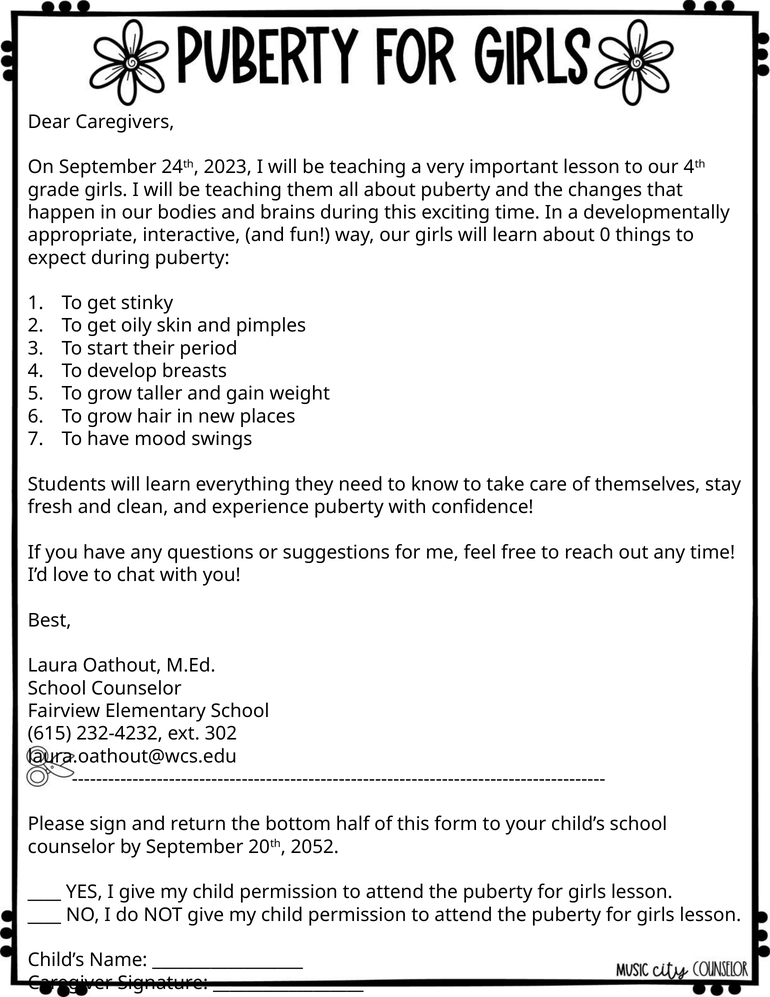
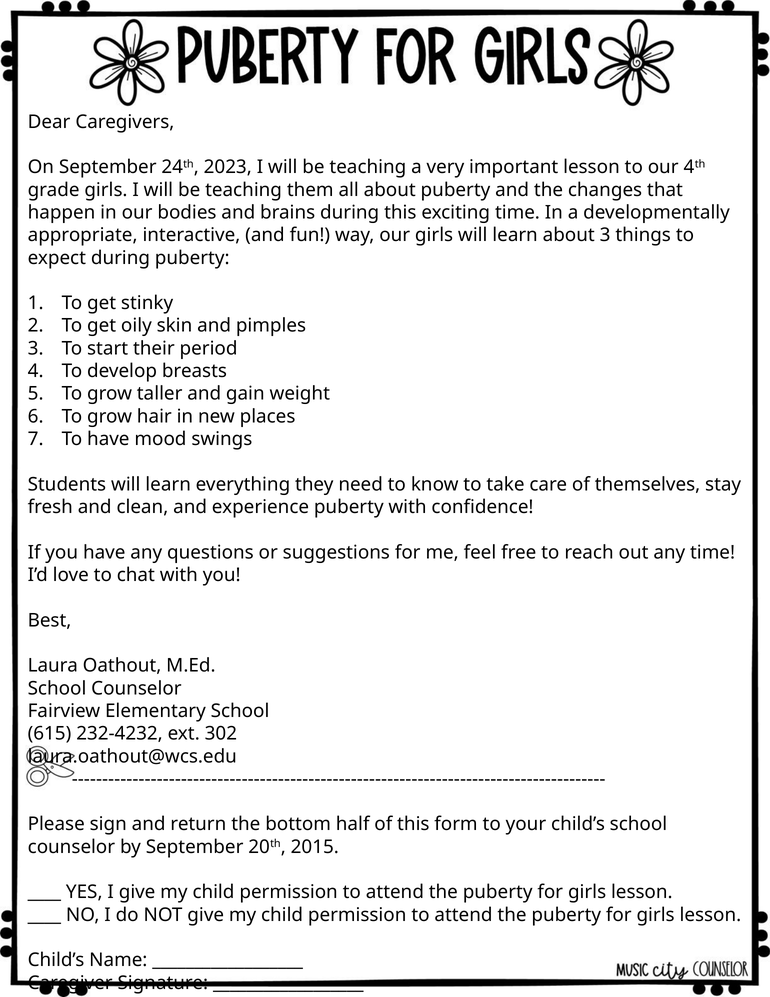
about 0: 0 -> 3 (605, 235)
2052: 2052 -> 2015 (315, 846)
